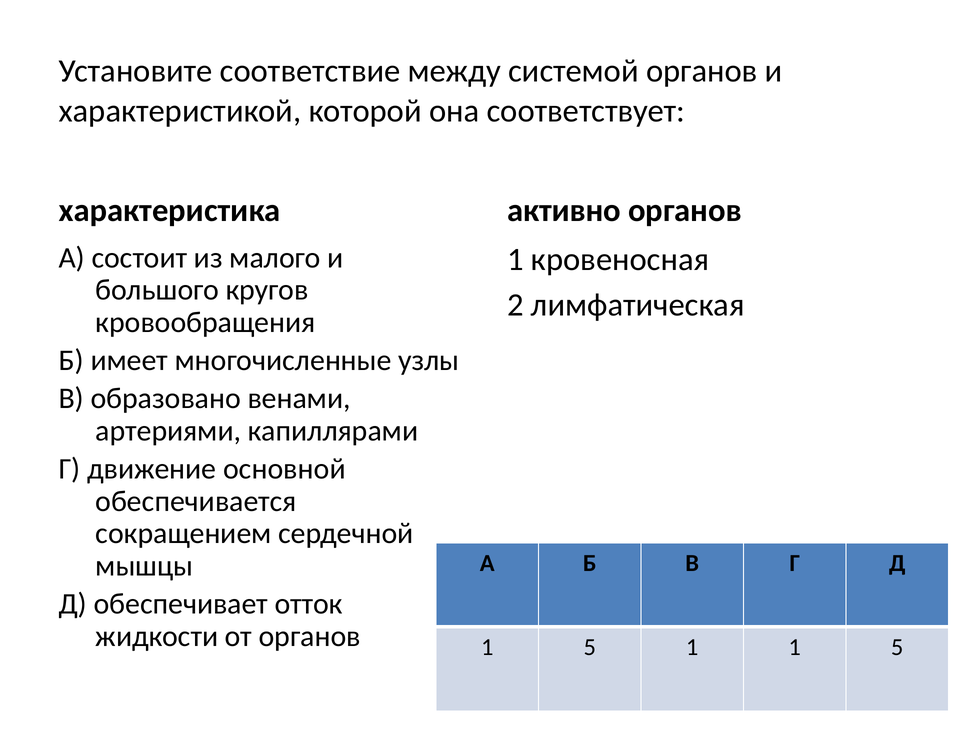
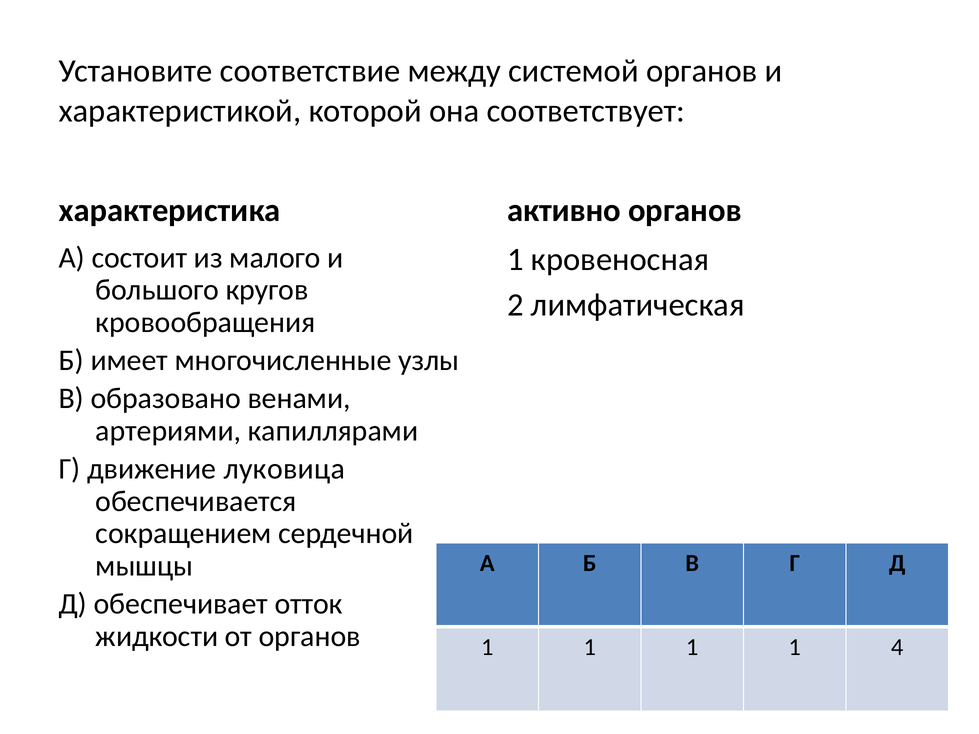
основной: основной -> луковица (284, 469)
5: 5 -> 1 (590, 647)
1 1 5: 5 -> 4 (897, 647)
